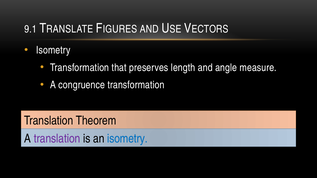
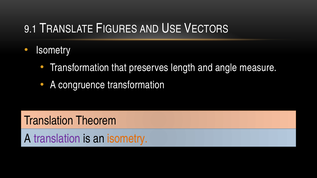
isometry colour: blue -> orange (127, 139)
